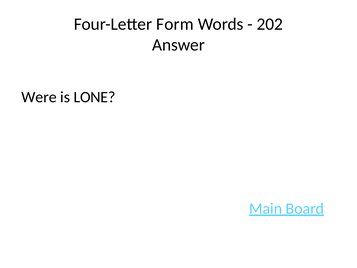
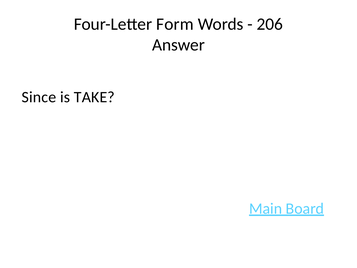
202: 202 -> 206 (270, 24)
Were: Were -> Since (39, 97)
LONE: LONE -> TAKE (94, 97)
